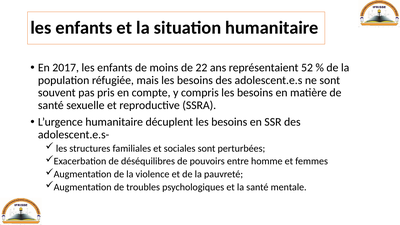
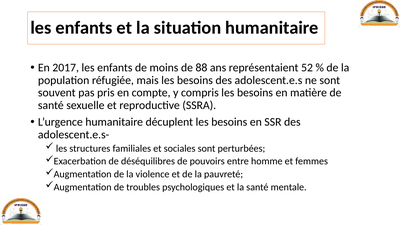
22: 22 -> 88 (201, 68)
